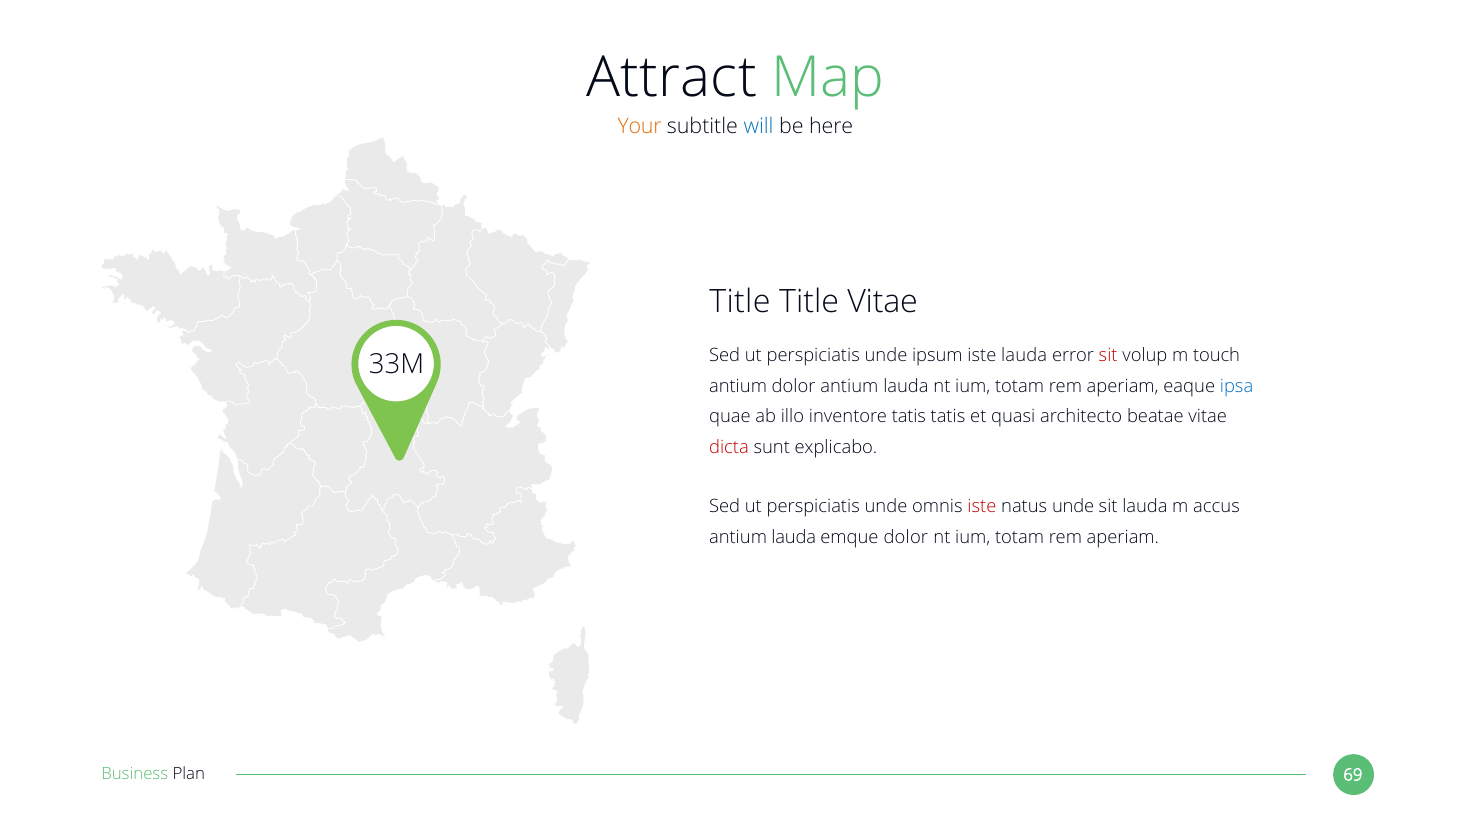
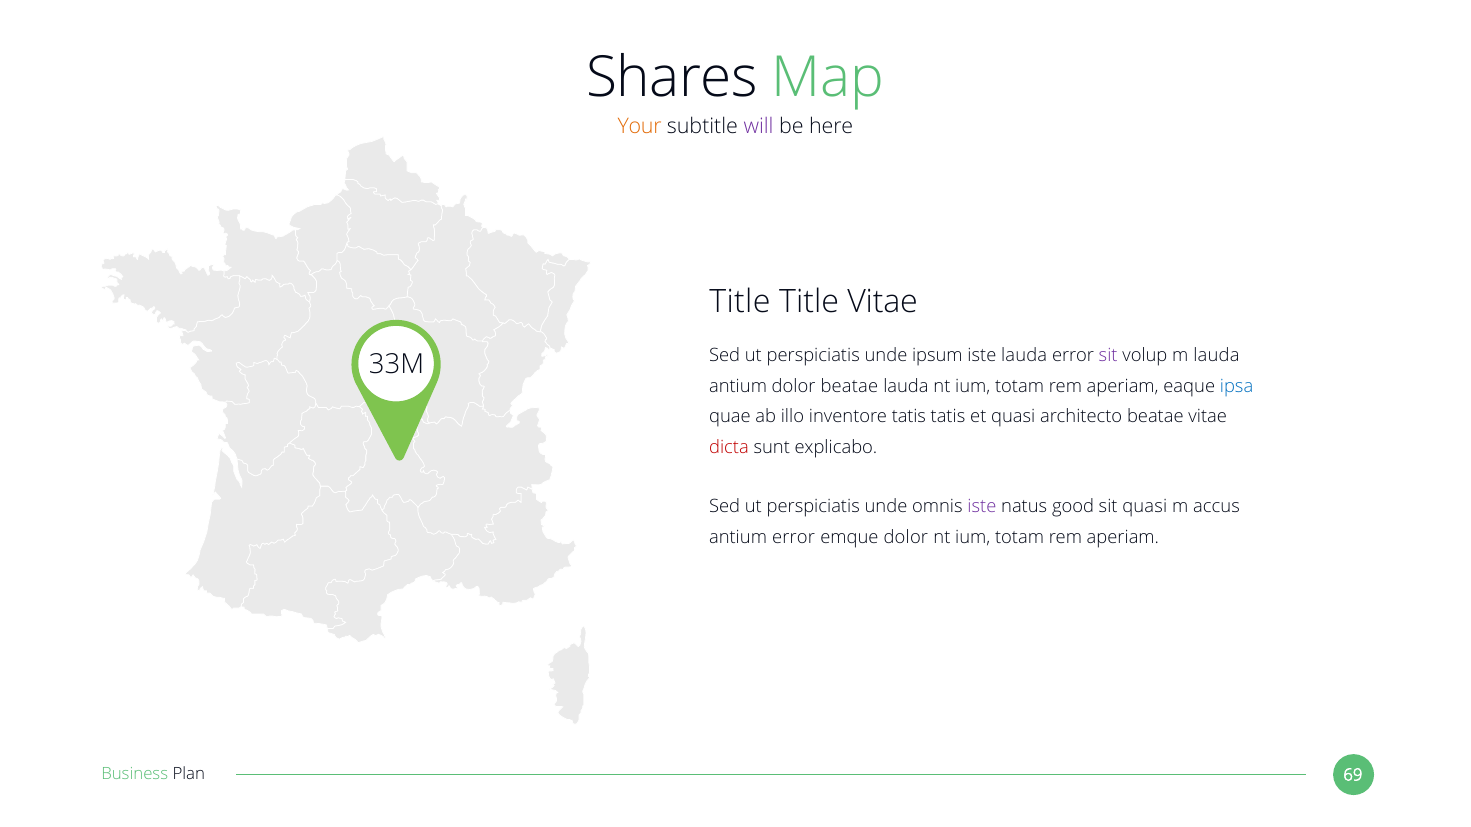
Attract: Attract -> Shares (672, 78)
will colour: blue -> purple (759, 126)
sit colour: red -> purple (1108, 355)
m touch: touch -> lauda (1216, 355)
dolor antium: antium -> beatae (849, 386)
iste colour: red -> purple (982, 506)
natus unde: unde -> good (1073, 506)
sit lauda: lauda -> quasi (1145, 506)
lauda: lauda -> error (794, 537)
